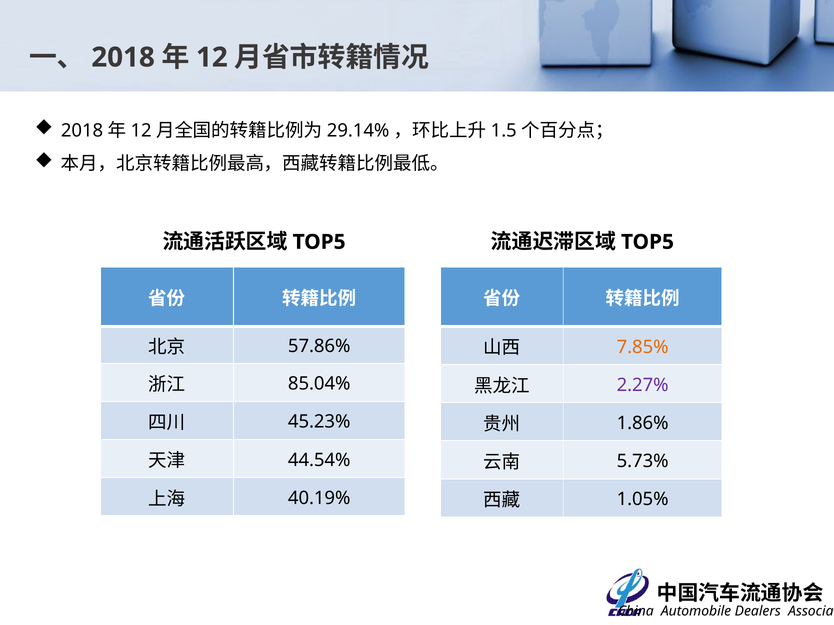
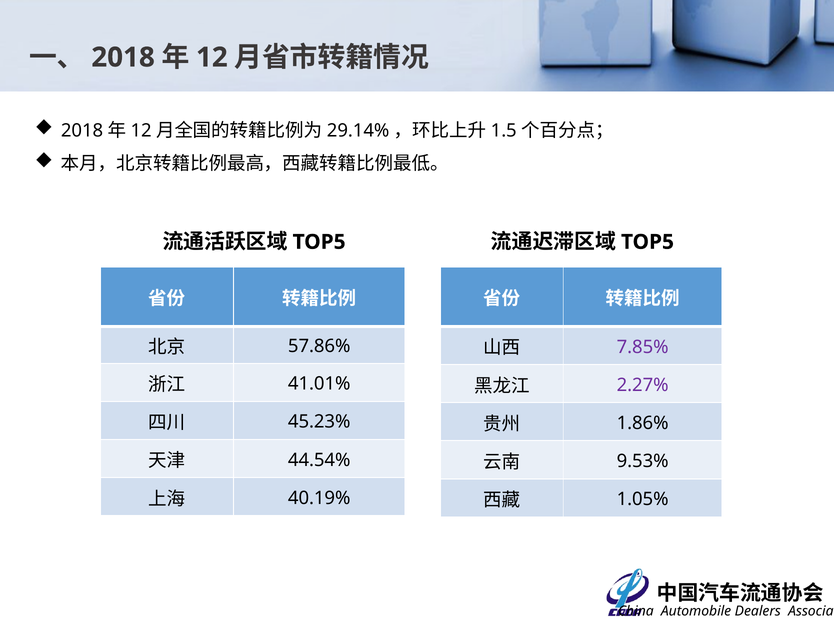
7.85% colour: orange -> purple (643, 347)
85.04%: 85.04% -> 41.01% (319, 384)
5.73%: 5.73% -> 9.53% (643, 462)
